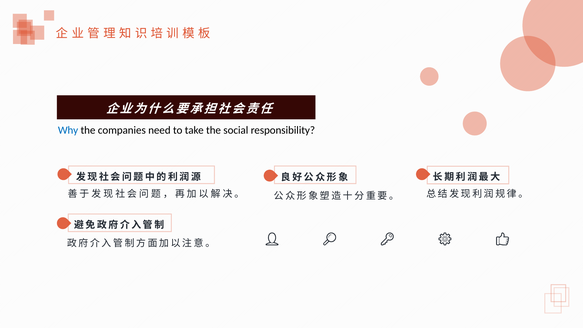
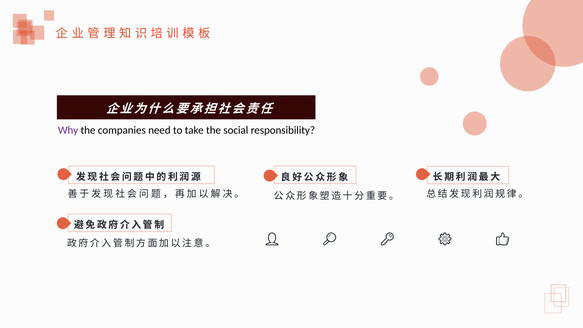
Why colour: blue -> purple (68, 130)
